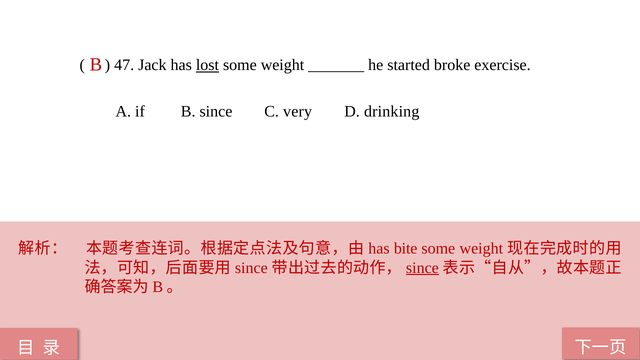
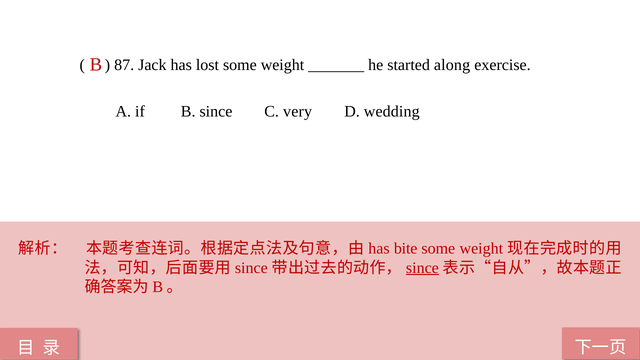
47: 47 -> 87 (124, 65)
lost underline: present -> none (207, 65)
broke: broke -> along (452, 65)
drinking: drinking -> wedding (392, 111)
